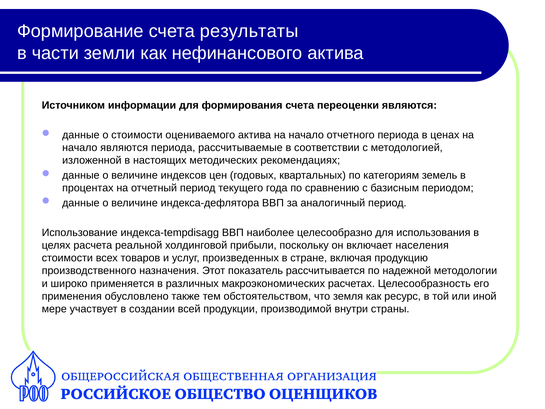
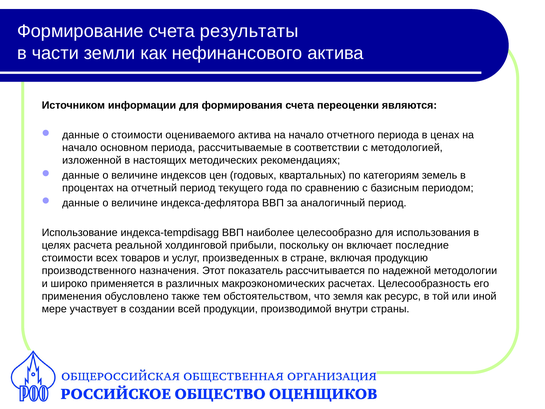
начало являются: являются -> основном (124, 148)
населения: населения -> последние (422, 245)
